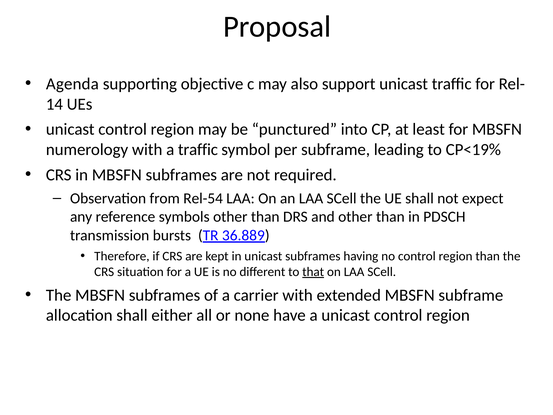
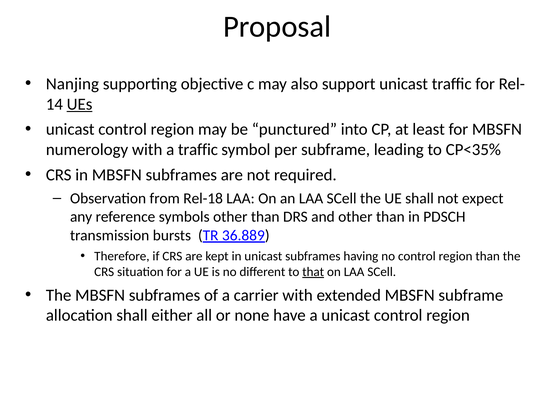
Agenda: Agenda -> Nanjing (72, 84)
UEs underline: none -> present (80, 104)
CP<19%: CP<19% -> CP<35% (473, 150)
Rel-54: Rel-54 -> Rel-18 (203, 198)
